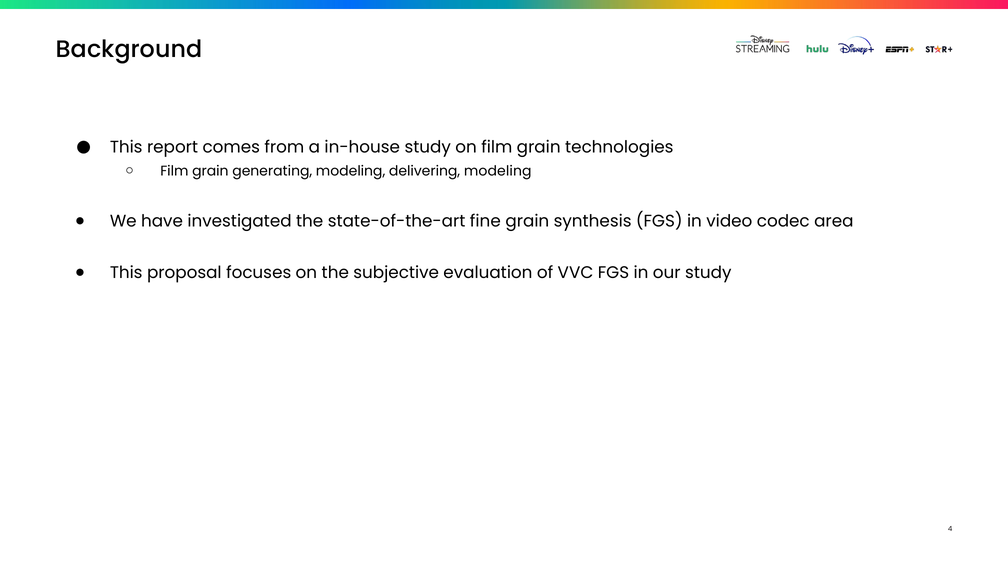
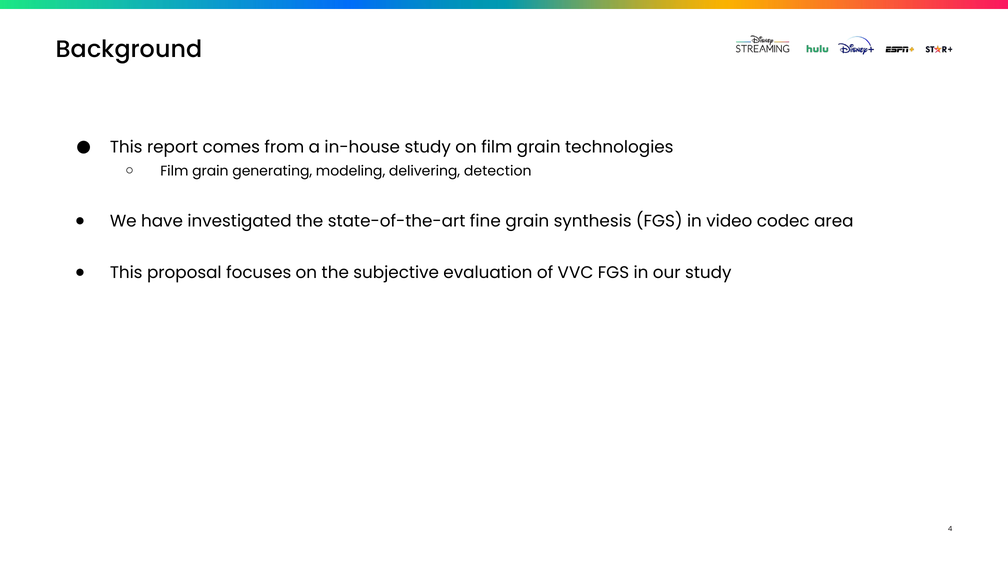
delivering modeling: modeling -> detection (498, 171)
